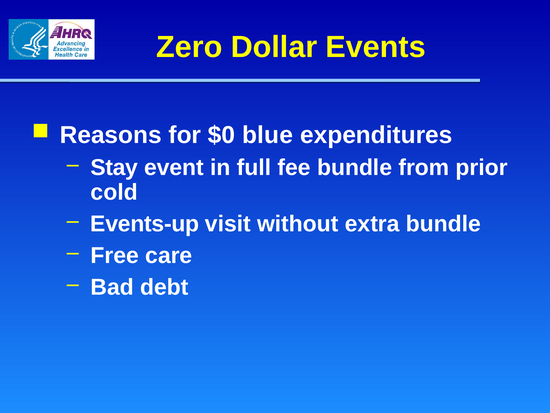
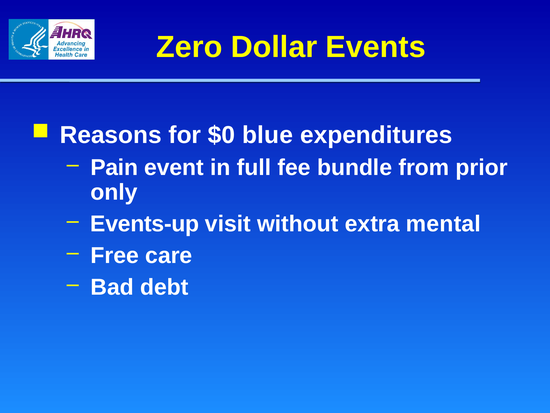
Stay: Stay -> Pain (114, 167)
cold: cold -> only (114, 192)
extra bundle: bundle -> mental (443, 224)
